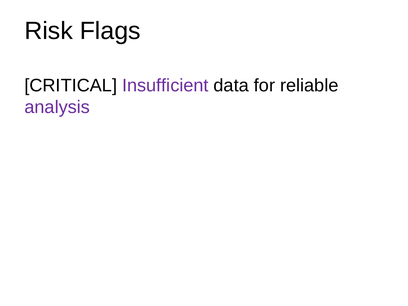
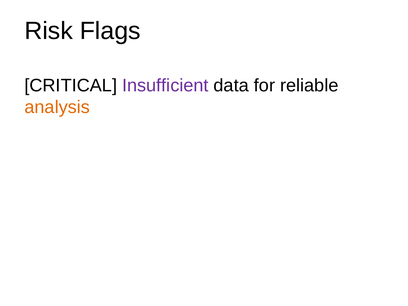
analysis colour: purple -> orange (57, 107)
